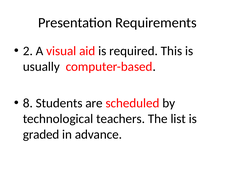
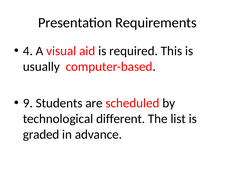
2: 2 -> 4 (28, 51)
8: 8 -> 9 (28, 103)
teachers: teachers -> different (121, 119)
